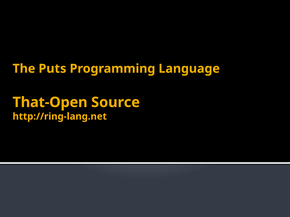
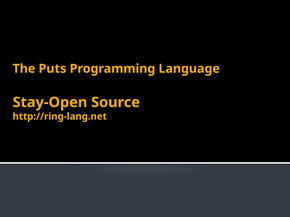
That-Open: That-Open -> Stay-Open (50, 103)
